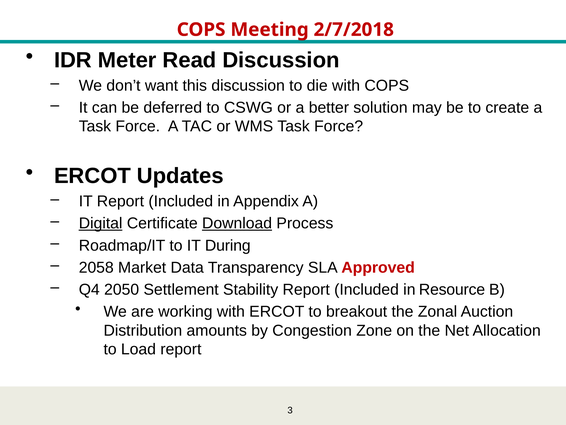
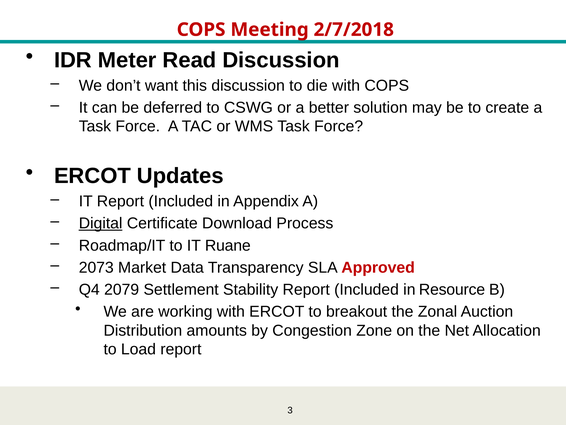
Download underline: present -> none (237, 223)
During: During -> Ruane (228, 245)
2058: 2058 -> 2073 (96, 267)
2050: 2050 -> 2079 (122, 289)
